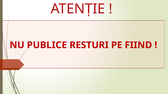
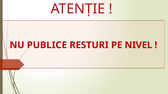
FIIND: FIIND -> NIVEL (138, 45)
